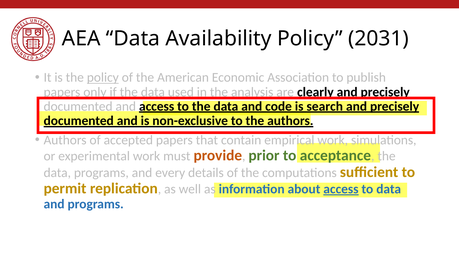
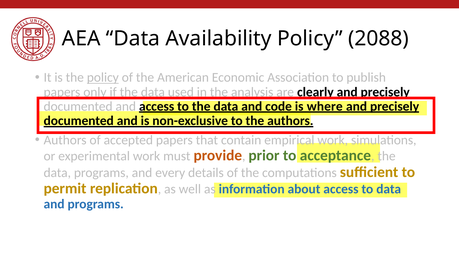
2031: 2031 -> 2088 (378, 39)
search: search -> where (325, 106)
access underline: present -> none (341, 189)
